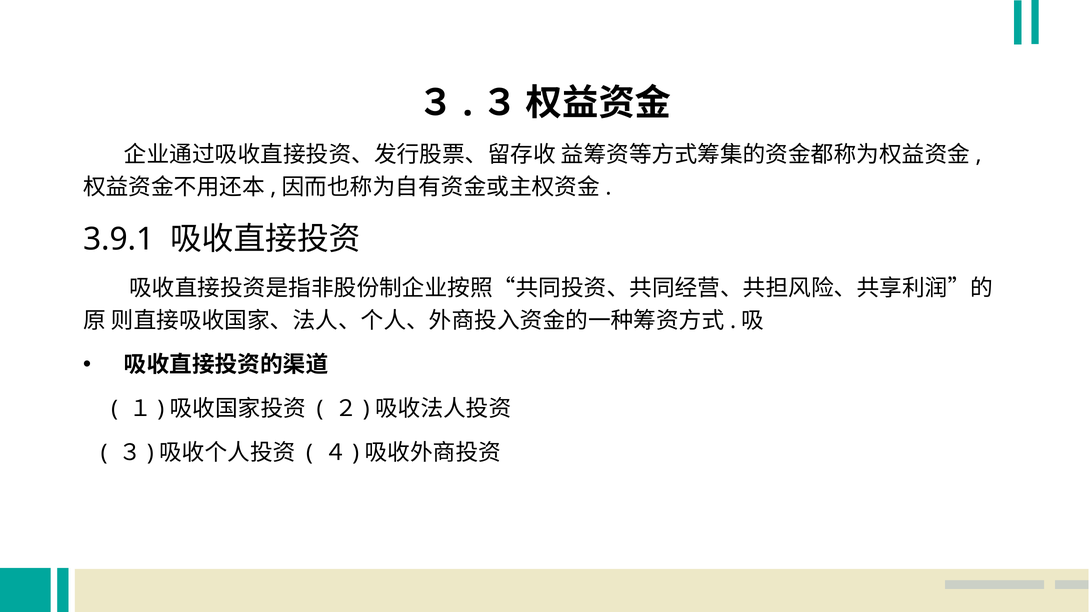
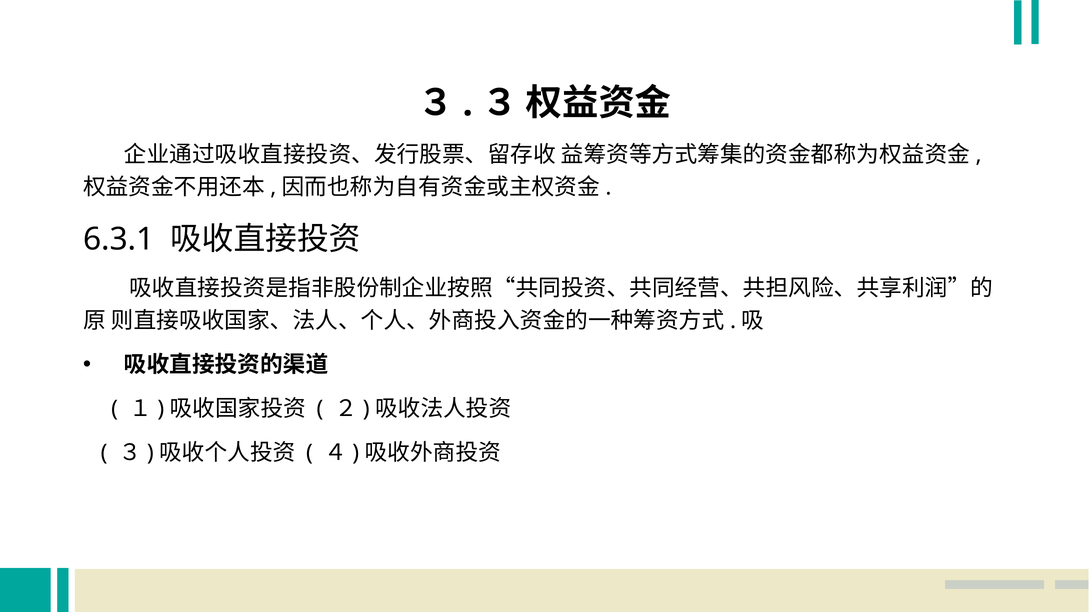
3.9.1: 3.9.1 -> 6.3.1 (119, 240)
